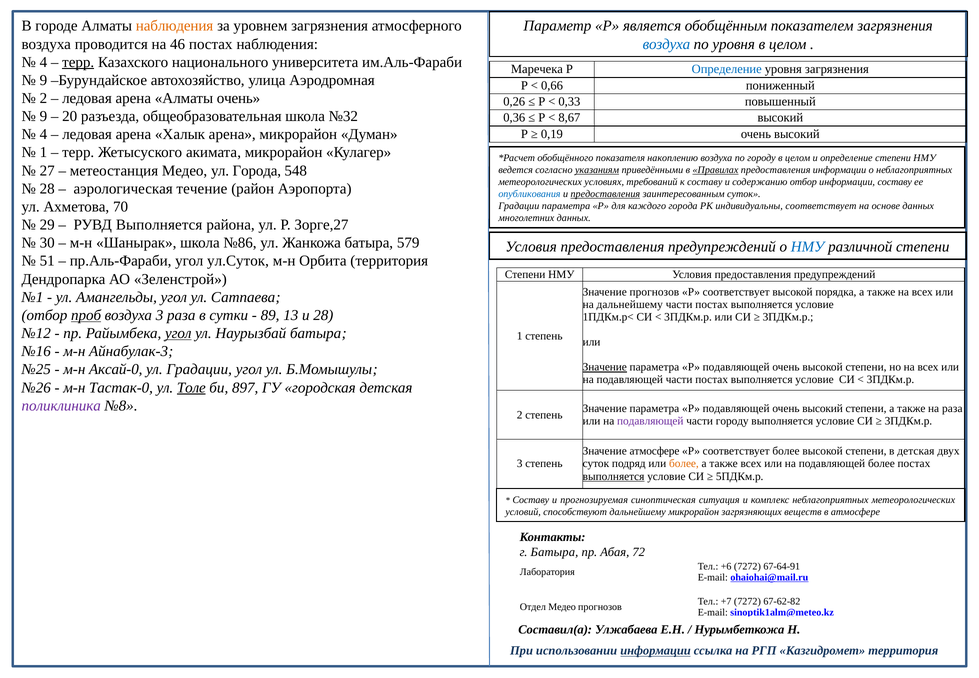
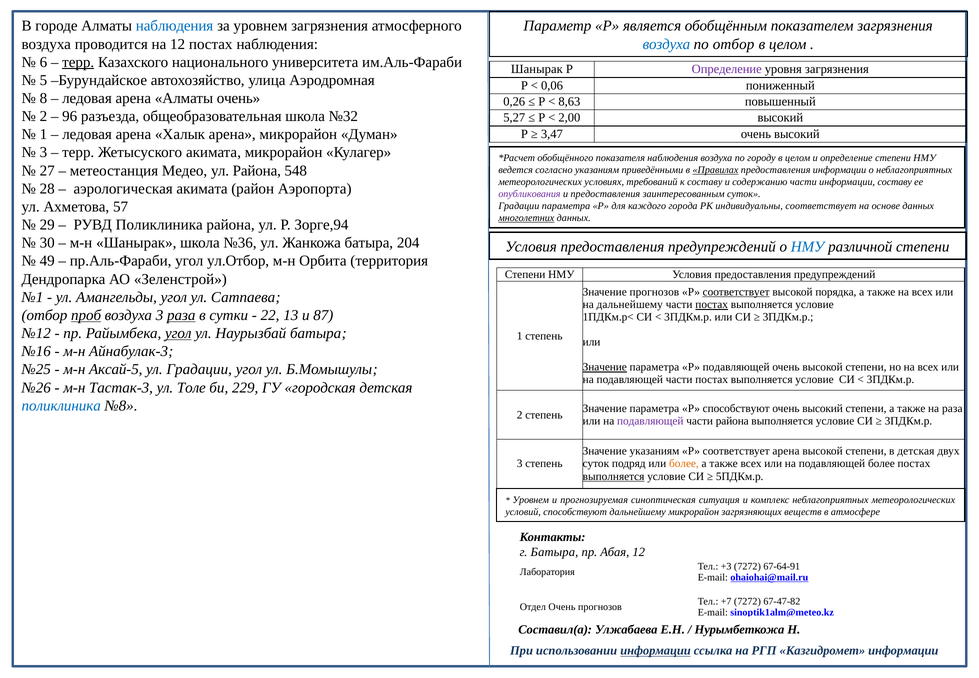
наблюдения colour: orange -> blue (175, 26)
на 46: 46 -> 12 (178, 44)
по уровня: уровня -> отбор (734, 44)
4: 4 -> 6 (43, 62)
Маречека: Маречека -> Шанырак (537, 69)
Определение colour: blue -> purple (727, 69)
9: 9 -> 5 (43, 80)
0,66: 0,66 -> 0,06 (552, 85)
2: 2 -> 8 (43, 98)
0,33: 0,33 -> 8,63 (569, 102)
9: 9 -> 2 (43, 116)
20: 20 -> 96 (70, 116)
0,36: 0,36 -> 5,27 (514, 118)
8,67: 8,67 -> 2,00 (569, 118)
4: 4 -> 1 (43, 134)
0,19: 0,19 -> 3,47 (552, 134)
1: 1 -> 3 (43, 152)
показателя накоплению: накоплению -> наблюдения (673, 158)
ул Города: Города -> Района (257, 171)
указаниям underline: present -> none (597, 170)
содержанию отбор: отбор -> части (803, 182)
аэрологическая течение: течение -> акимата (202, 189)
опубликования colour: blue -> purple (529, 194)
предоставления underline: present -> none (605, 194)
70: 70 -> 57 (121, 207)
многолетних underline: none -> present (526, 218)
РУВД Выполняется: Выполняется -> Поликлиника (159, 225)
Зорге,27: Зорге,27 -> Зорге,94 (321, 225)
№86: №86 -> №36 (240, 243)
579: 579 -> 204 (408, 243)
51: 51 -> 49 (47, 261)
ул.Суток: ул.Суток -> ул.Отбор (238, 261)
соответствует underline: none -> present (736, 292)
постах underline: none -> present (712, 304)
раза underline: none -> present (181, 315)
89: 89 -> 22 (270, 315)
и 28: 28 -> 87 (323, 315)
Аксай-0: Аксай-0 -> Аксай-5 (116, 369)
Тастак-0: Тастак-0 -> Тастак-3 (121, 387)
Толе underline: present -> none (191, 387)
897: 897 -> 229 (245, 387)
поликлиника colour: purple -> blue (61, 405)
подавляющей: подавляющей -> способствуют (736, 408)
части городу: городу -> района (732, 421)
Значение атмосфере: атмосфере -> указаниям (654, 451)
соответствует более: более -> арена (786, 451)
Составу: Составу -> Уровнем (531, 500)
Абая 72: 72 -> 12 (639, 552)
+6: +6 -> +3 (726, 566)
67-62-82: 67-62-82 -> 67-47-82 (782, 601)
Отдел Медео: Медео -> Очень (562, 607)
Казгидромет территория: территория -> информации (903, 651)
